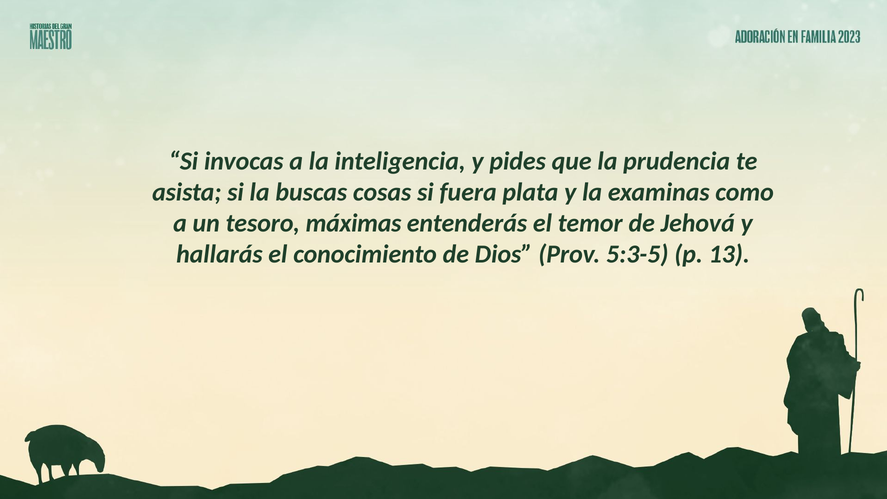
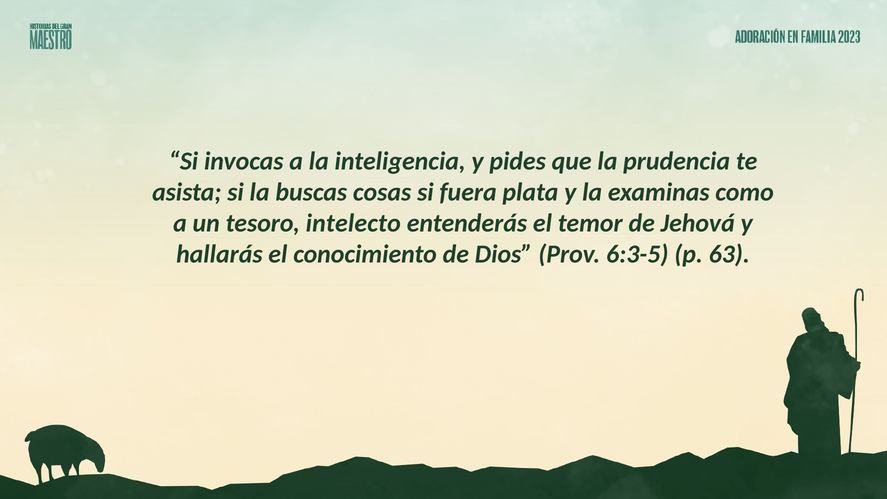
máximas: máximas -> intelecto (353, 223)
5:3-5: 5:3-5 -> 6:3-5 (637, 254)
13: 13 -> 63 (729, 254)
